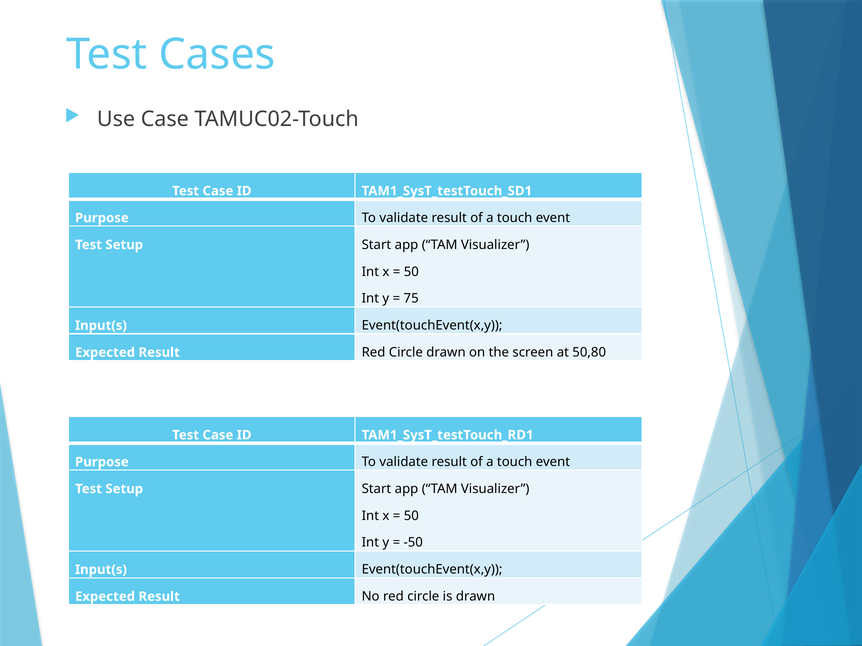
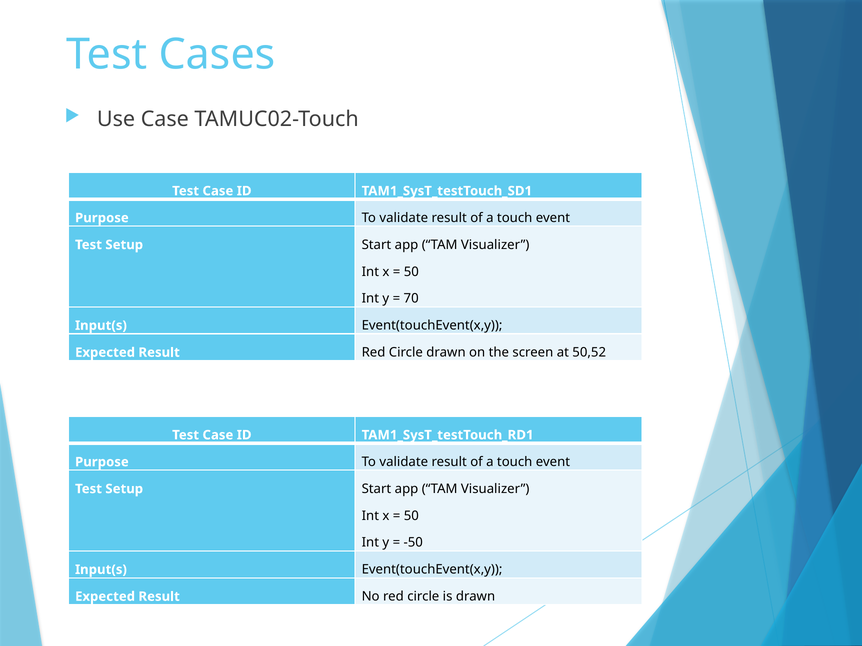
75: 75 -> 70 (411, 299)
50,80: 50,80 -> 50,52 (589, 353)
